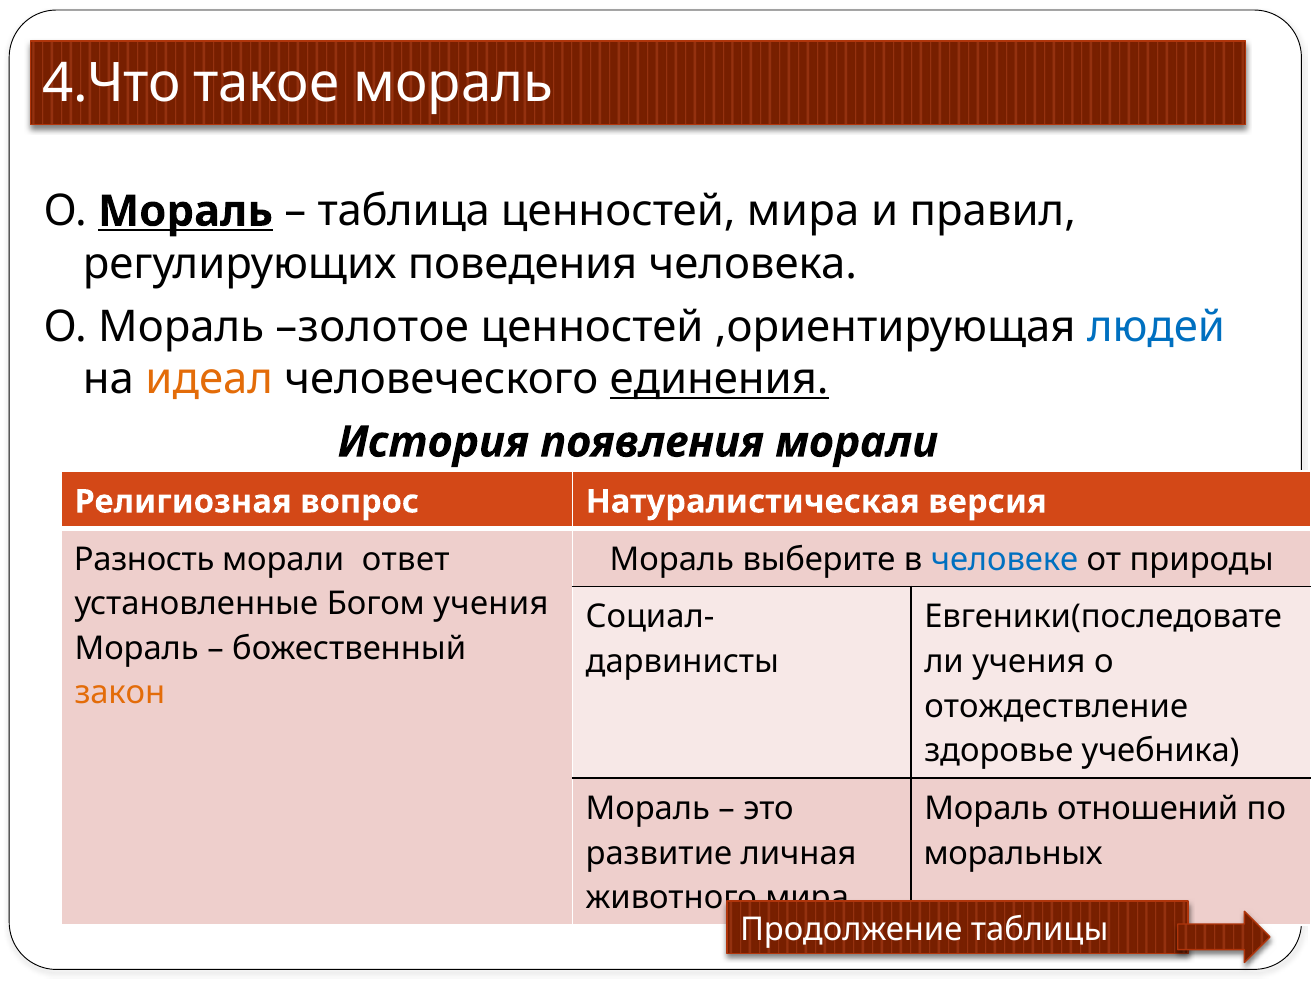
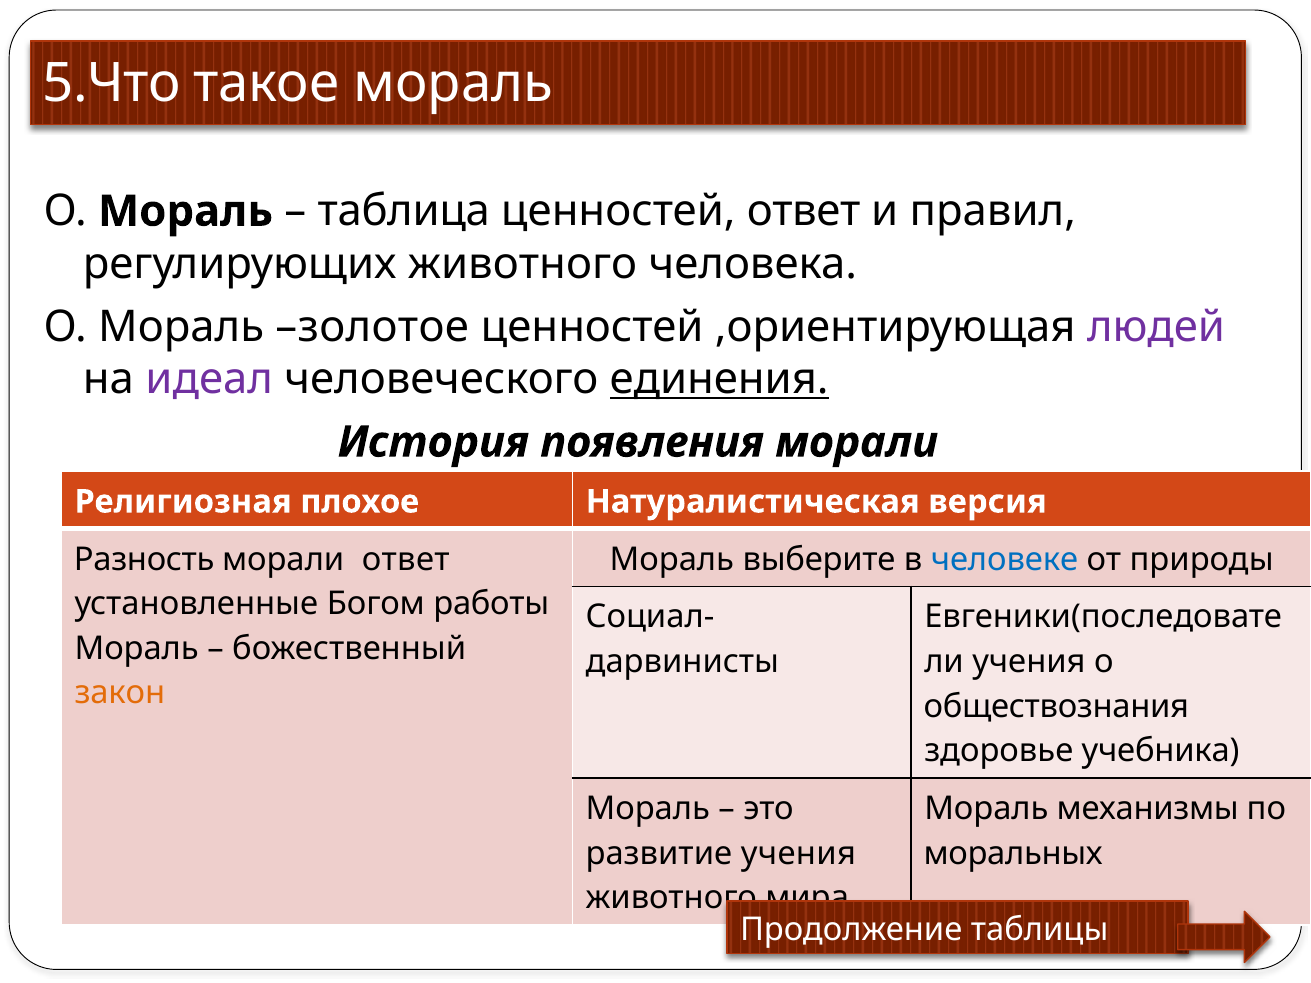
4.Что: 4.Что -> 5.Что (112, 84)
Мораль underline: present -> none (186, 211)
ценностей мира: мира -> ответ (804, 211)
регулирующих поведения: поведения -> животного (523, 264)
людей colour: blue -> purple (1156, 327)
идеал colour: orange -> purple (209, 379)
вопрос: вопрос -> плохое (360, 502)
Богом учения: учения -> работы (491, 604)
отождествление: отождествление -> обществознания (1056, 707)
отношений: отношений -> механизмы (1148, 809)
развитие личная: личная -> учения (798, 853)
